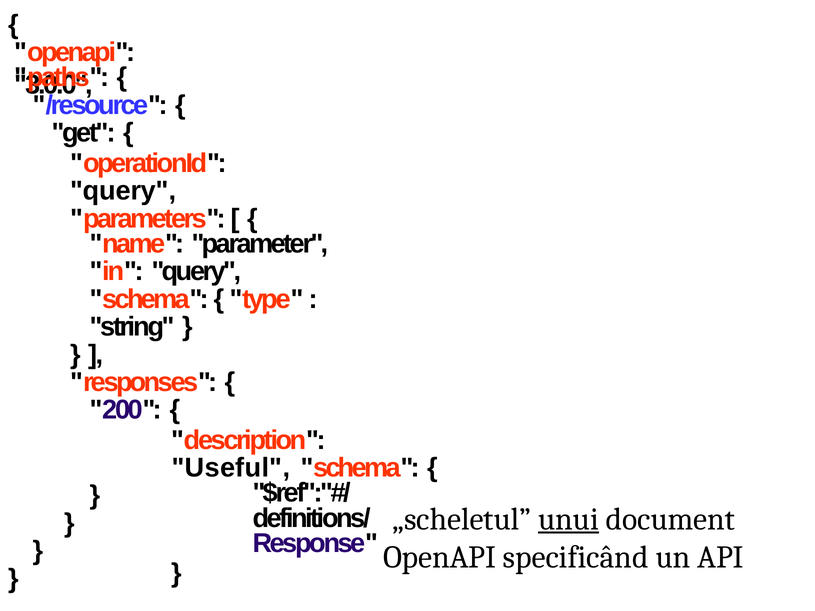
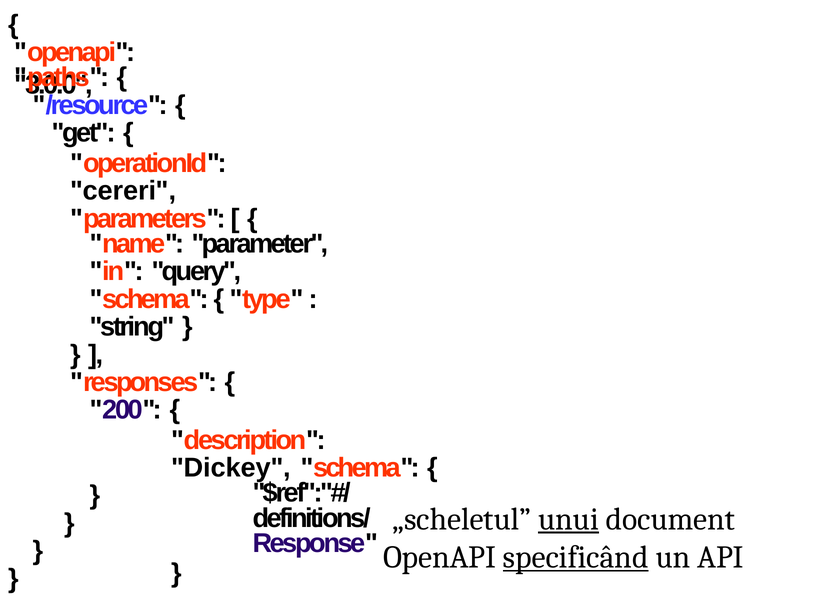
query: query -> cereri (123, 191)
Useful: Useful -> Dickey (231, 468)
specificând underline: none -> present (576, 557)
